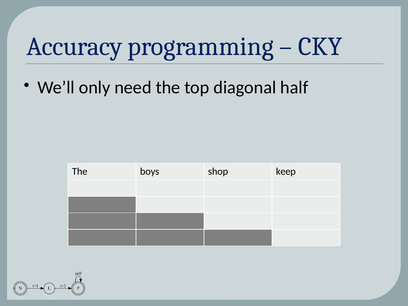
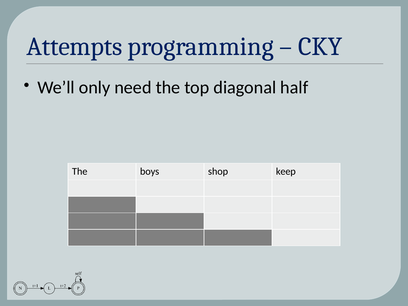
Accuracy: Accuracy -> Attempts (74, 46)
